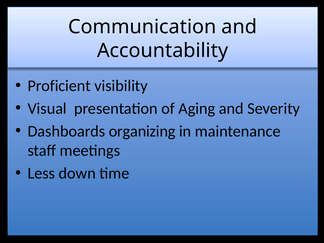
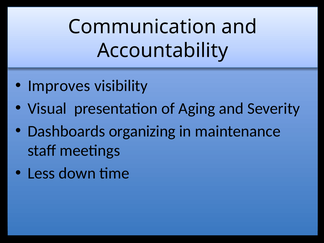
Proficient: Proficient -> Improves (59, 86)
